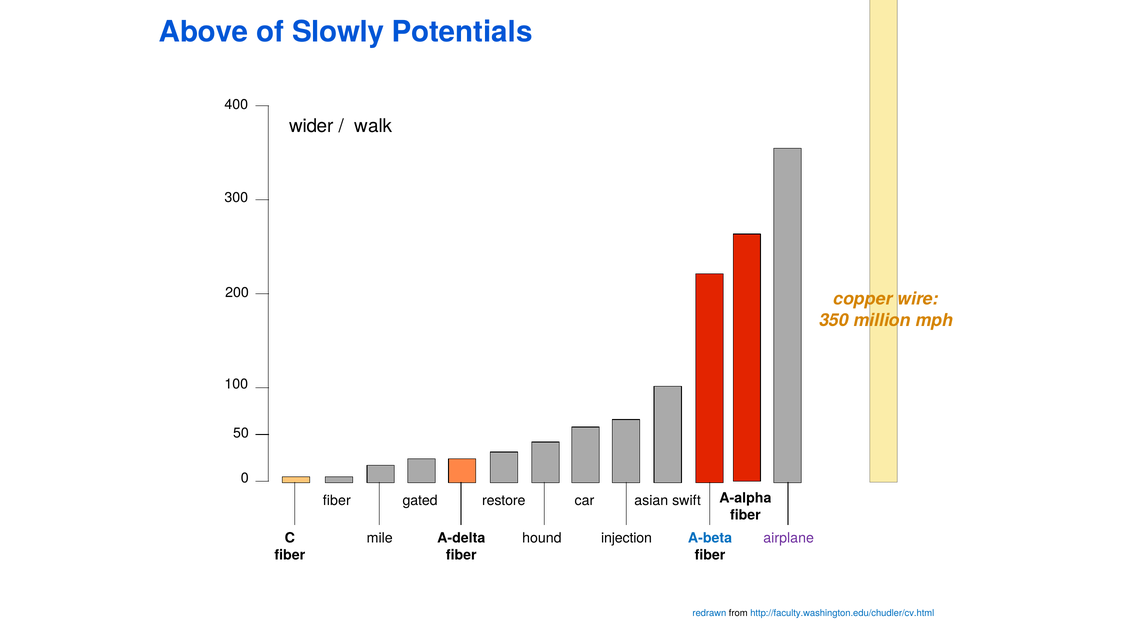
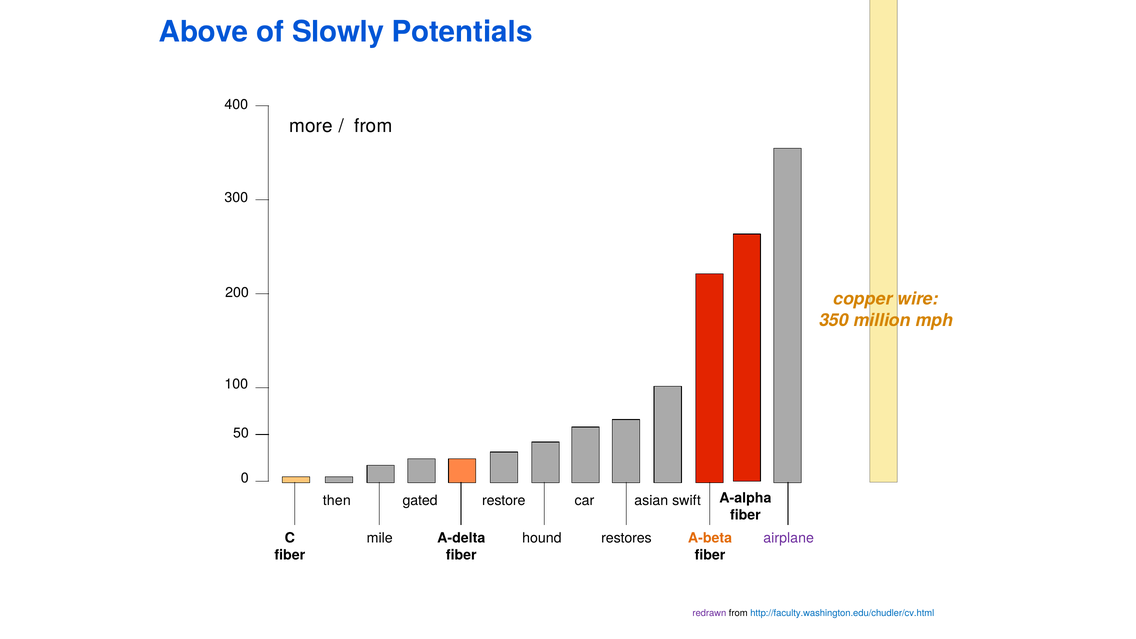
wider: wider -> more (311, 126)
walk: walk -> from (373, 126)
fiber: fiber -> then (337, 501)
injection: injection -> restores (626, 538)
A-beta colour: blue -> orange (710, 538)
redrawn colour: blue -> purple (709, 613)
